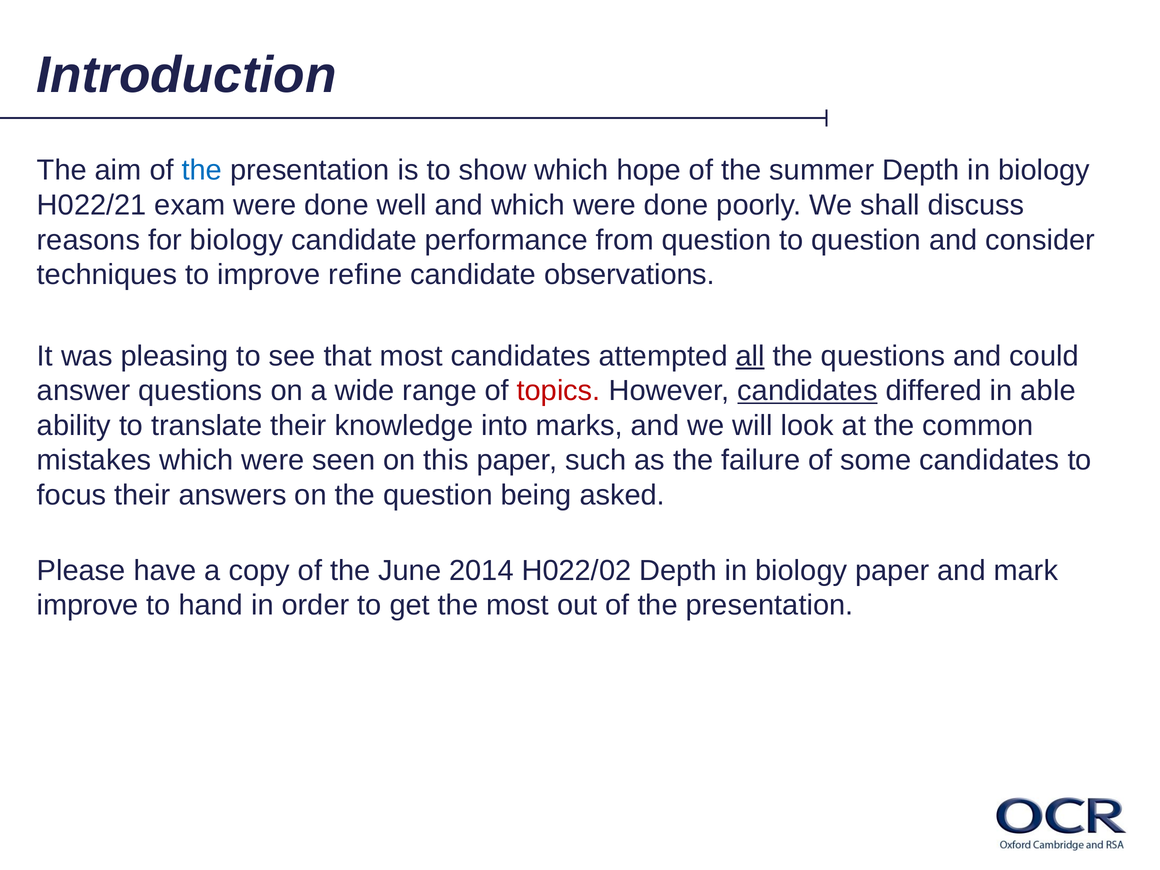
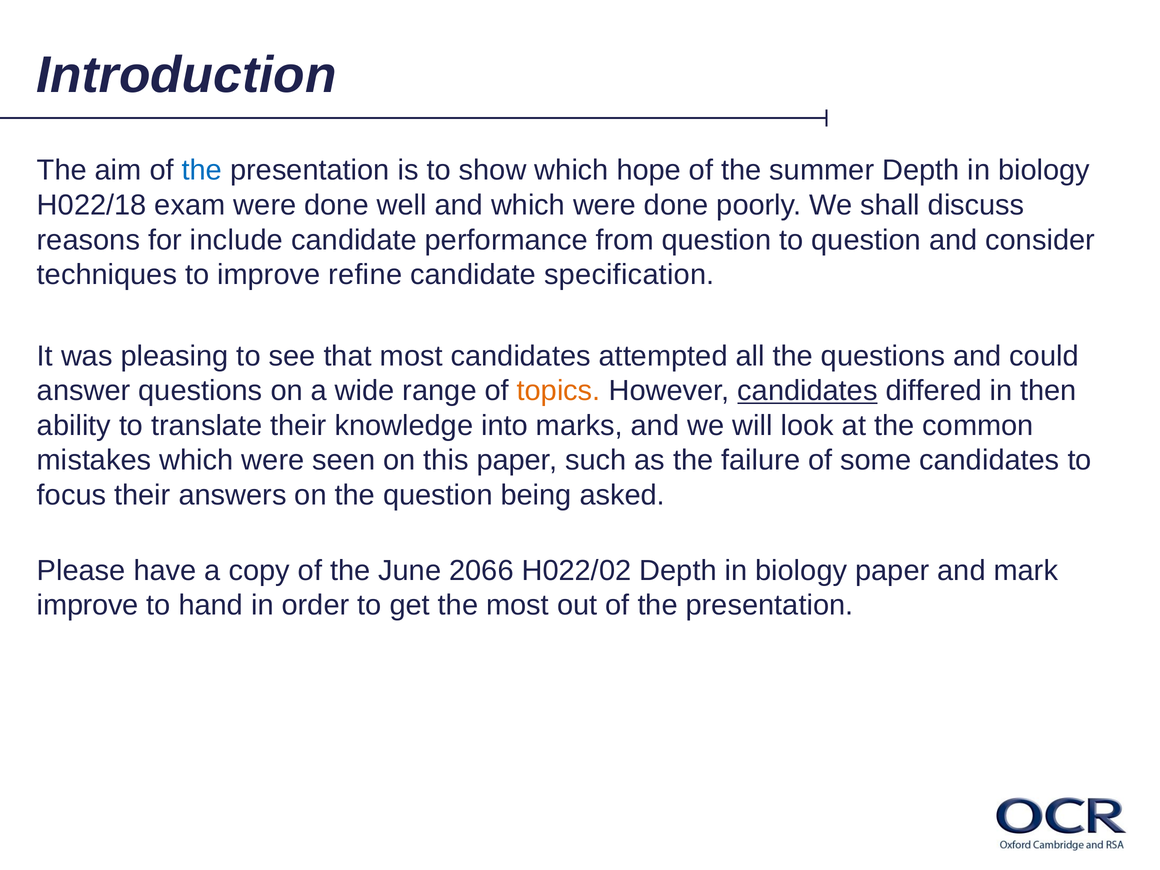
H022/21: H022/21 -> H022/18 (92, 205)
for biology: biology -> include (237, 240)
observations: observations -> specification (629, 275)
all underline: present -> none (750, 356)
topics colour: red -> orange (559, 391)
able: able -> then (1048, 391)
2014: 2014 -> 2066 (481, 571)
